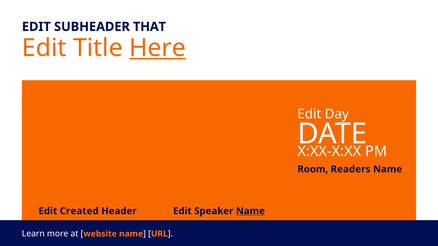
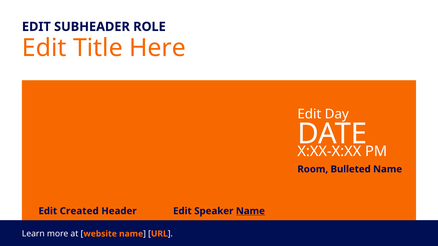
THAT: THAT -> ROLE (149, 27)
Here underline: present -> none (158, 48)
Readers: Readers -> Bulleted (351, 169)
